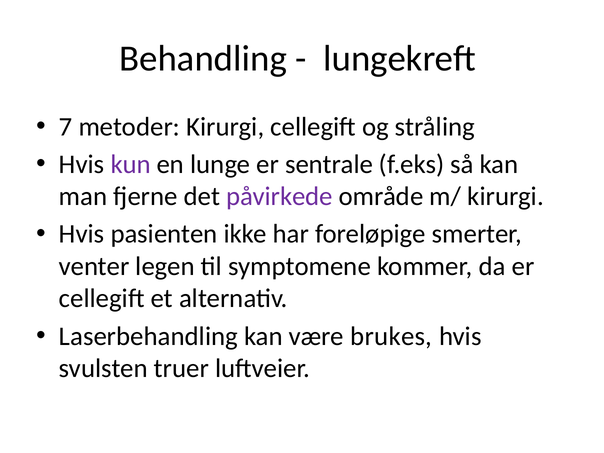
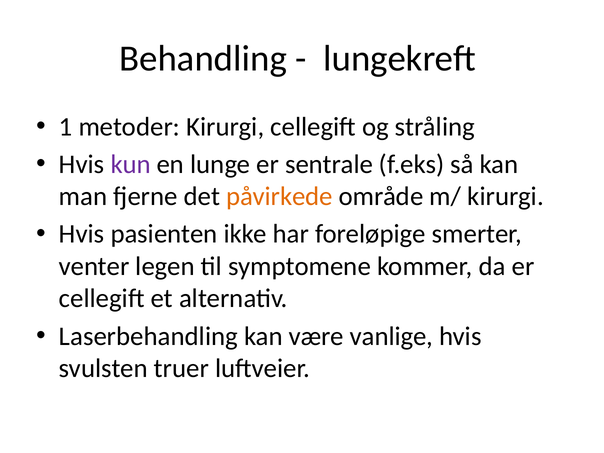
7: 7 -> 1 (66, 127)
påvirkede colour: purple -> orange (279, 197)
brukes: brukes -> vanlige (391, 336)
